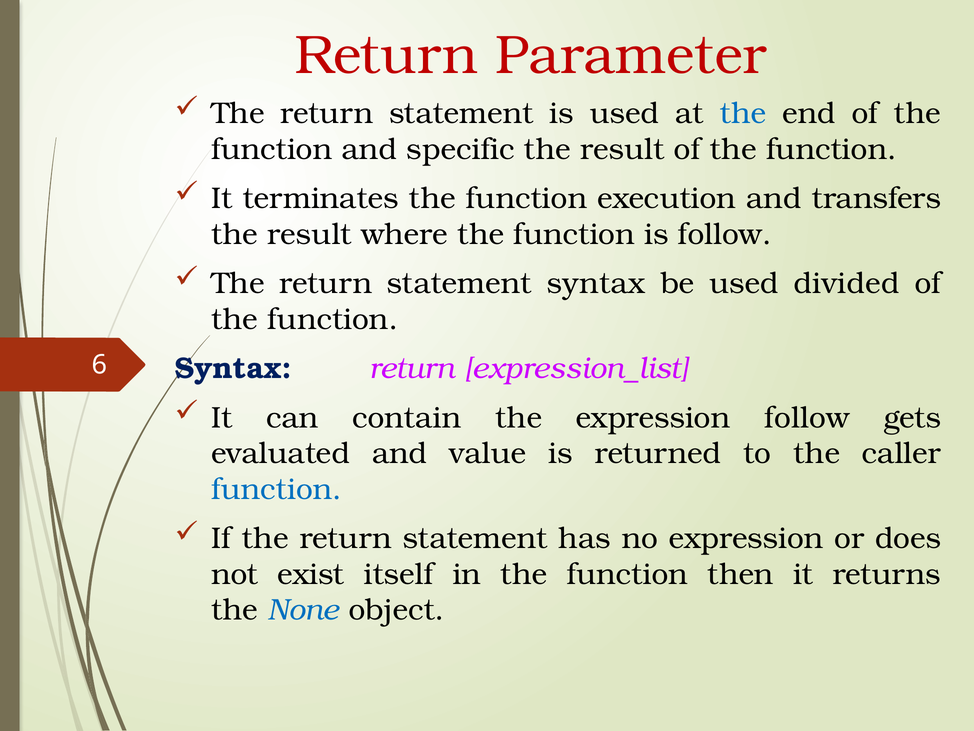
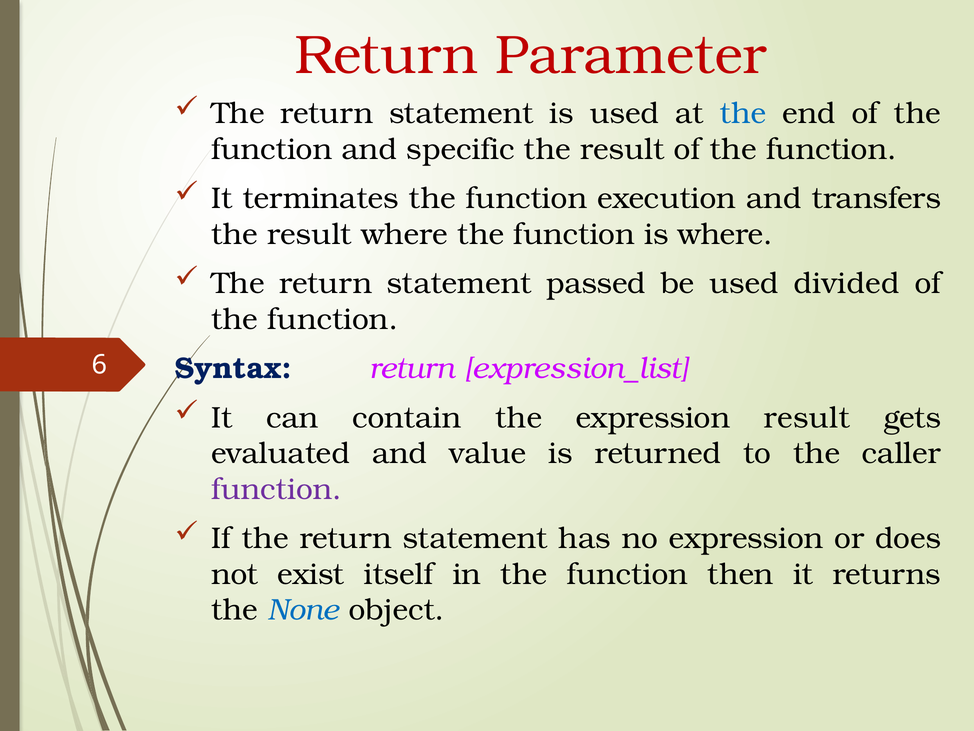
is follow: follow -> where (725, 234)
statement syntax: syntax -> passed (596, 283)
expression follow: follow -> result (807, 418)
function colour: blue -> purple (276, 489)
